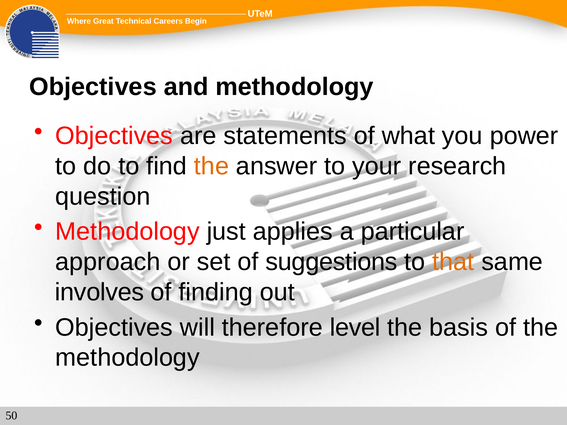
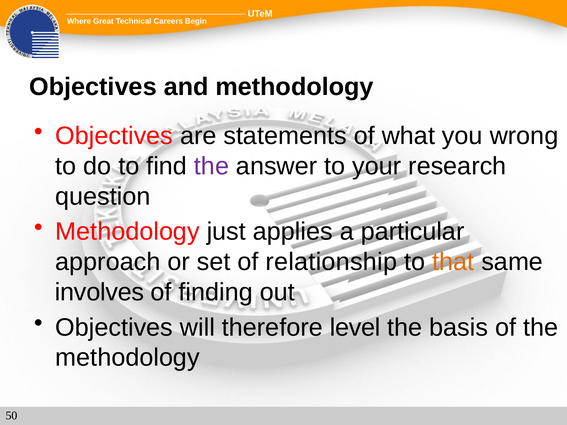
power: power -> wrong (524, 136)
the colour: orange -> purple (212, 166)
suggestions: suggestions -> relationship (331, 262)
